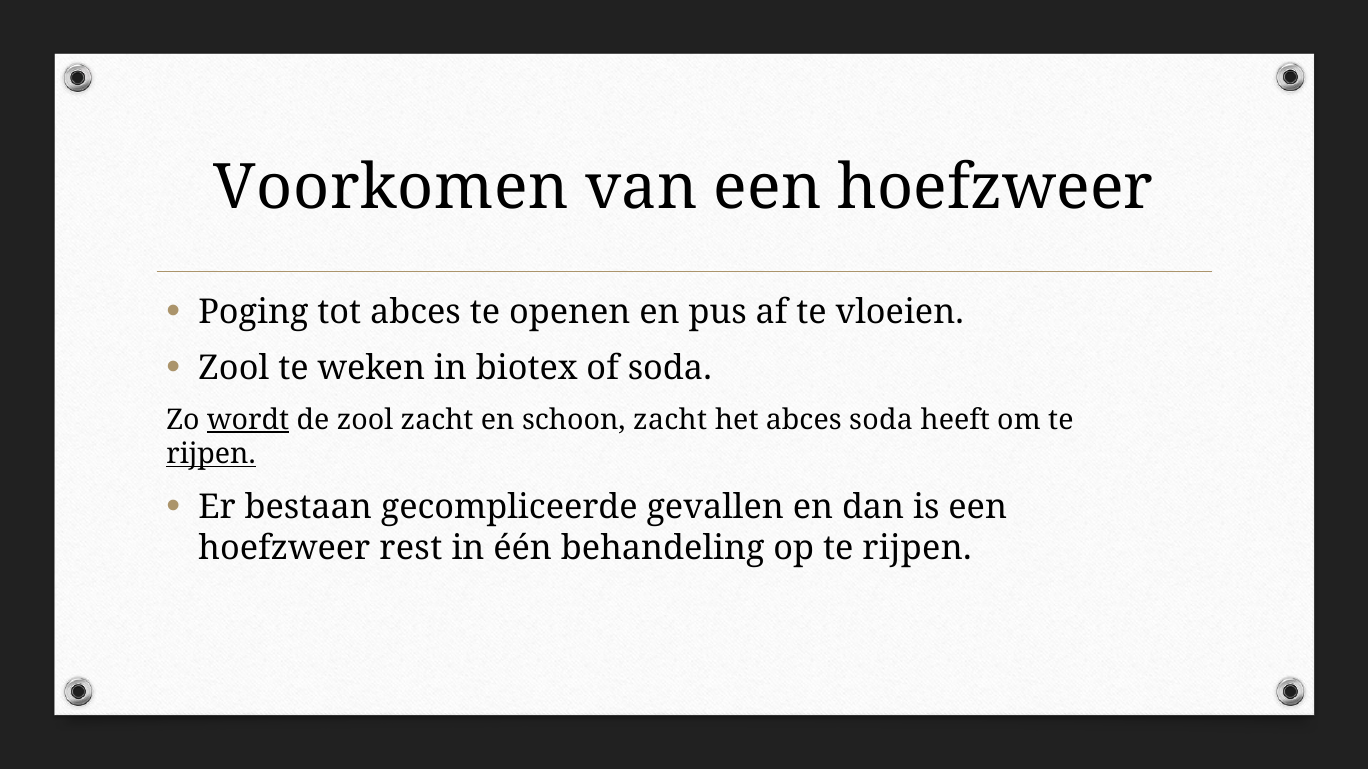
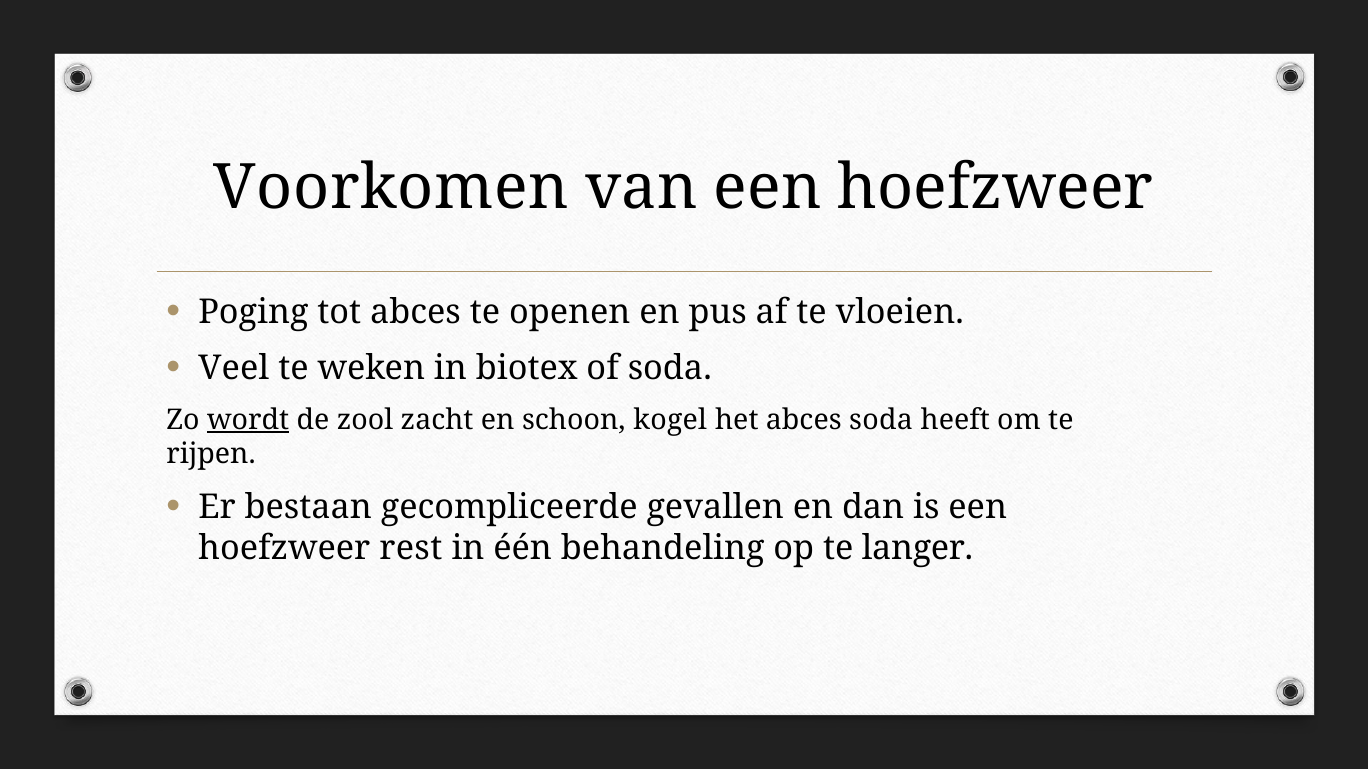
Zool: Zool -> Veel (234, 369)
schoon zacht: zacht -> kogel (670, 420)
rijpen underline: present -> none (211, 455)
op te rijpen: rijpen -> langer (917, 549)
